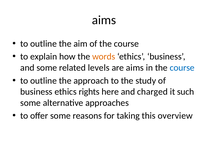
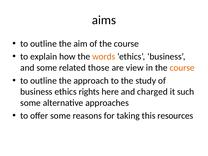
levels: levels -> those (99, 68)
are aims: aims -> view (135, 68)
course colour: blue -> orange (182, 68)
overview: overview -> resources (175, 116)
